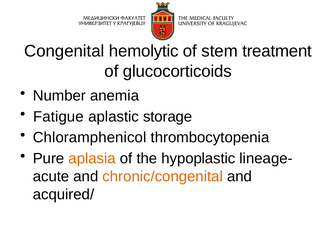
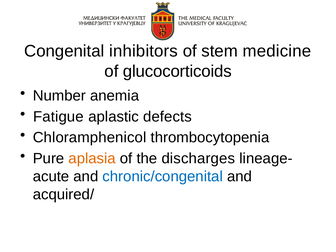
hemolytic: hemolytic -> inhibitors (144, 51)
treatment: treatment -> medicine (277, 51)
storage: storage -> defects (168, 117)
hypoplastic: hypoplastic -> discharges (198, 158)
chronic/congenital colour: orange -> blue (163, 176)
